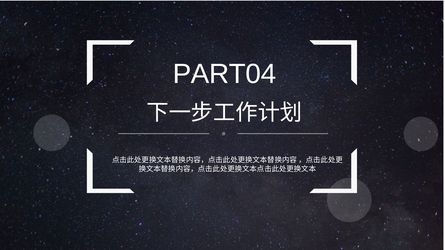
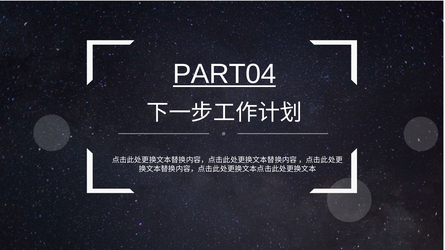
PART04 underline: none -> present (224, 74)
